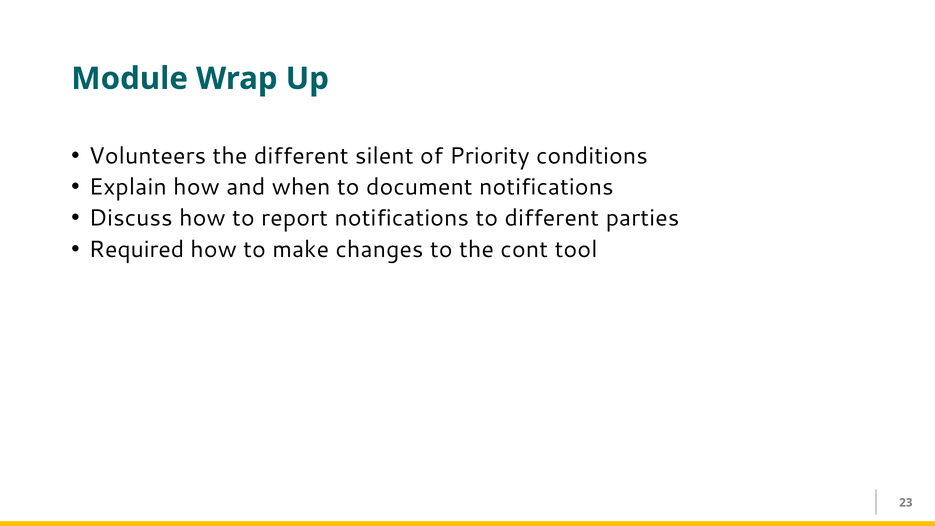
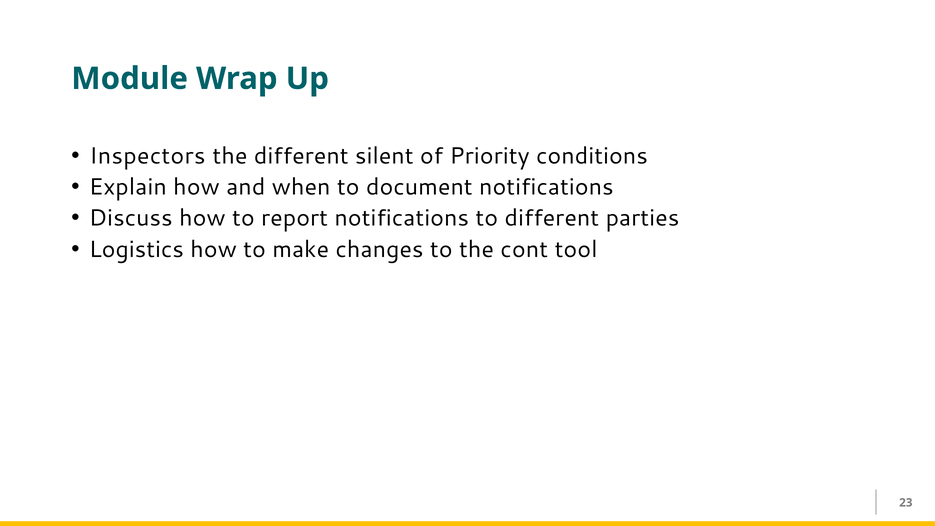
Volunteers: Volunteers -> Inspectors (147, 156)
Required: Required -> Logistics (136, 249)
